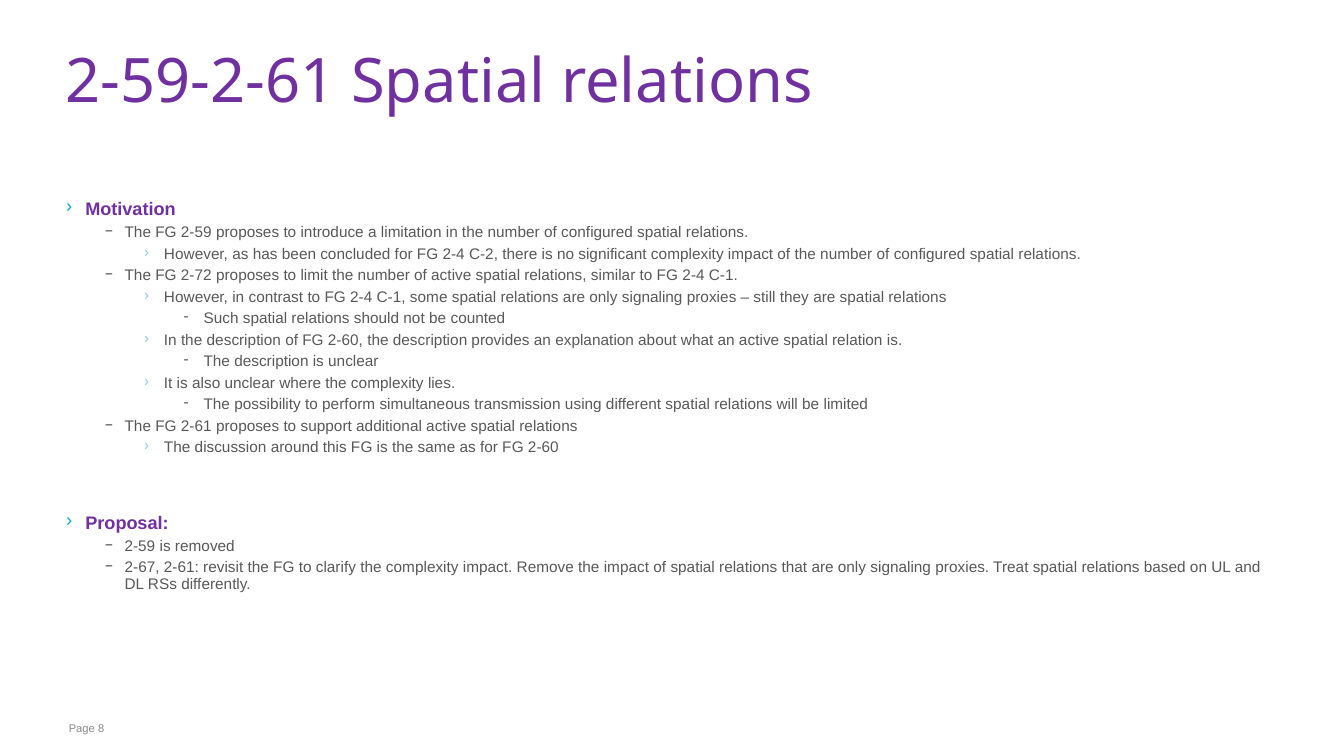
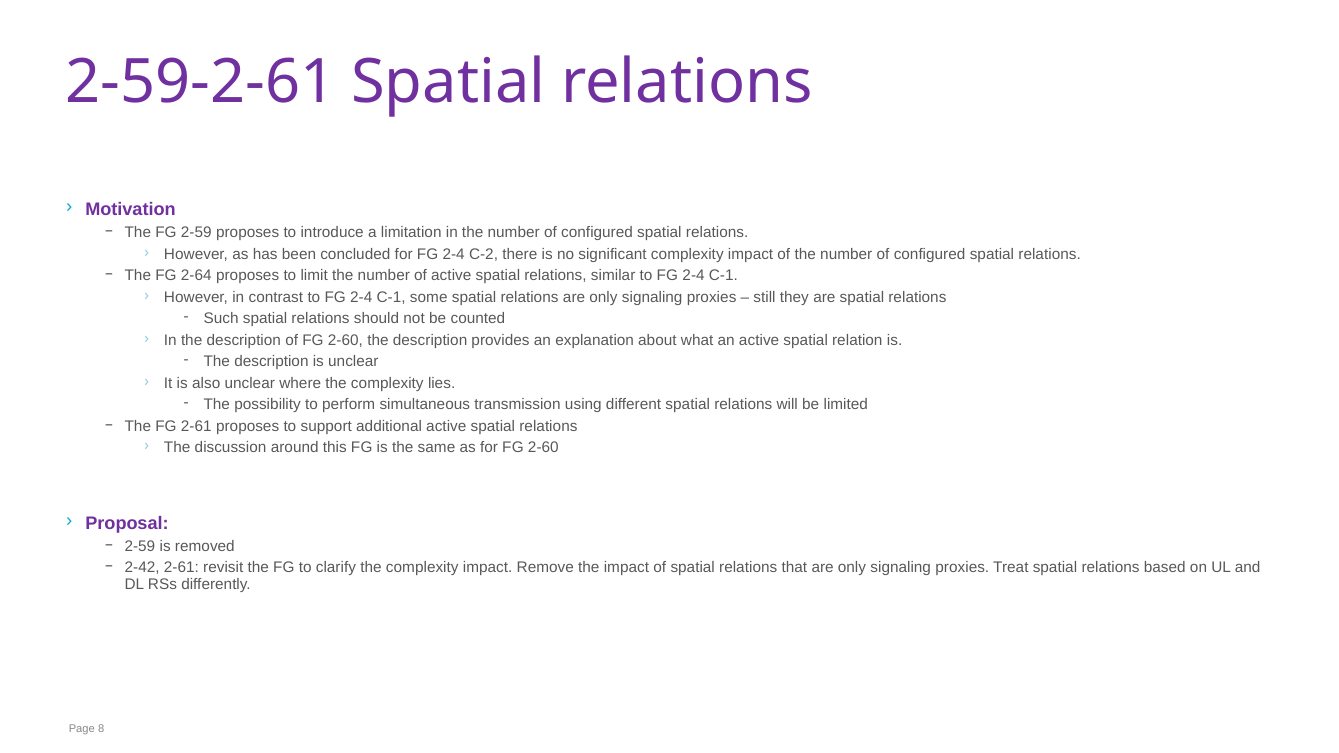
2-72: 2-72 -> 2-64 (196, 276)
2-67: 2-67 -> 2-42 (142, 568)
